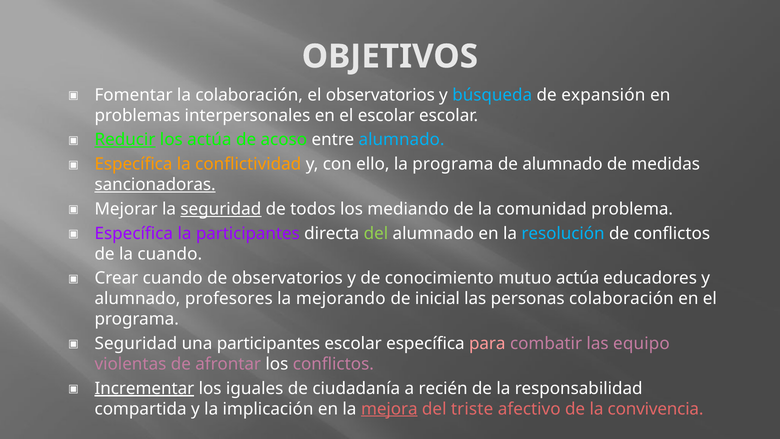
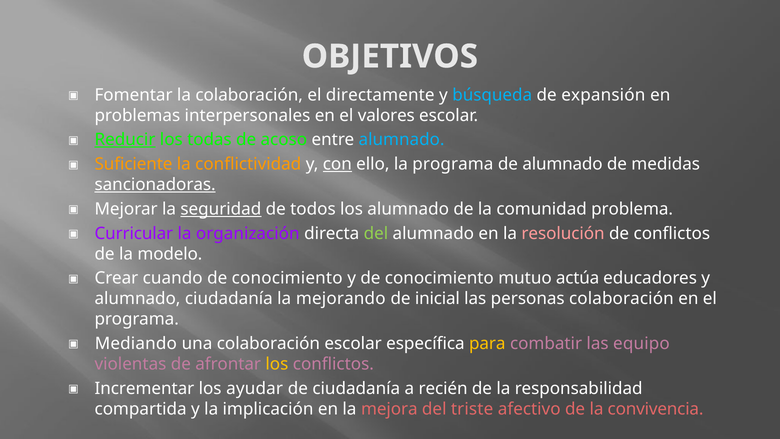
el observatorios: observatorios -> directamente (380, 95)
el escolar: escolar -> valores (386, 115)
los actúa: actúa -> todas (209, 140)
Específica: Específica -> Suficiente (134, 164)
con underline: none -> present (337, 164)
los mediando: mediando -> alumnado (408, 209)
Específica: Específica -> Curricular (134, 233)
la participantes: participantes -> organización (248, 233)
resolución colour: light blue -> pink (563, 233)
la cuando: cuando -> modelo (170, 254)
observatorios: observatorios -> conocimiento (287, 278)
alumnado profesores: profesores -> ciudadanía (229, 299)
Seguridad: Seguridad -> Mediando (136, 343)
una participantes: participantes -> colaboración (268, 343)
para colour: pink -> yellow (487, 343)
los colour: white -> yellow (277, 364)
Incrementar underline: present -> none (144, 388)
iguales: iguales -> ayudar (255, 388)
mejora underline: present -> none (389, 409)
